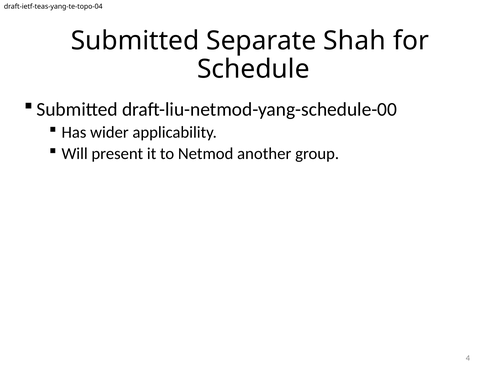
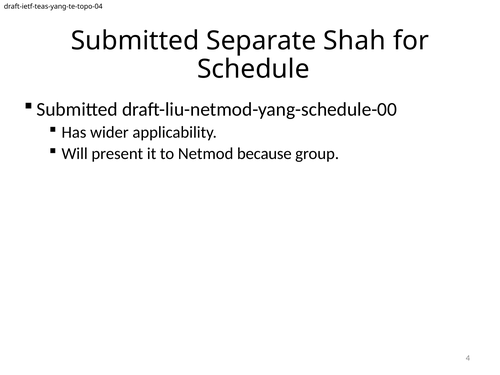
another: another -> because (264, 154)
